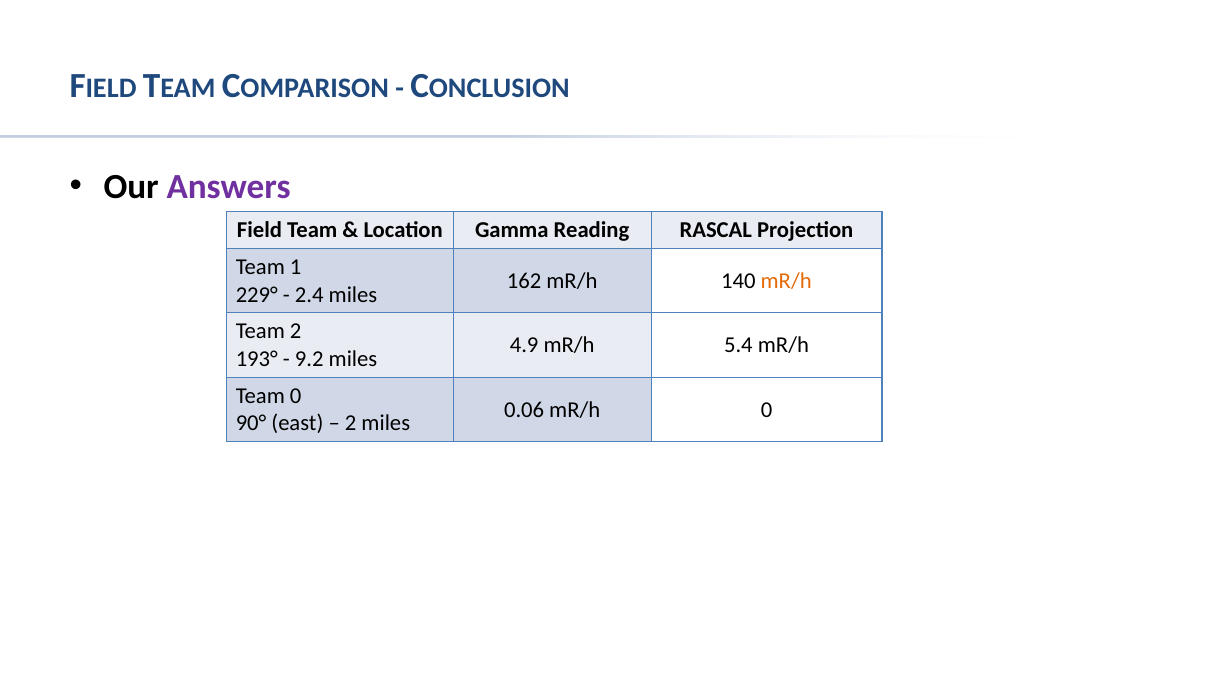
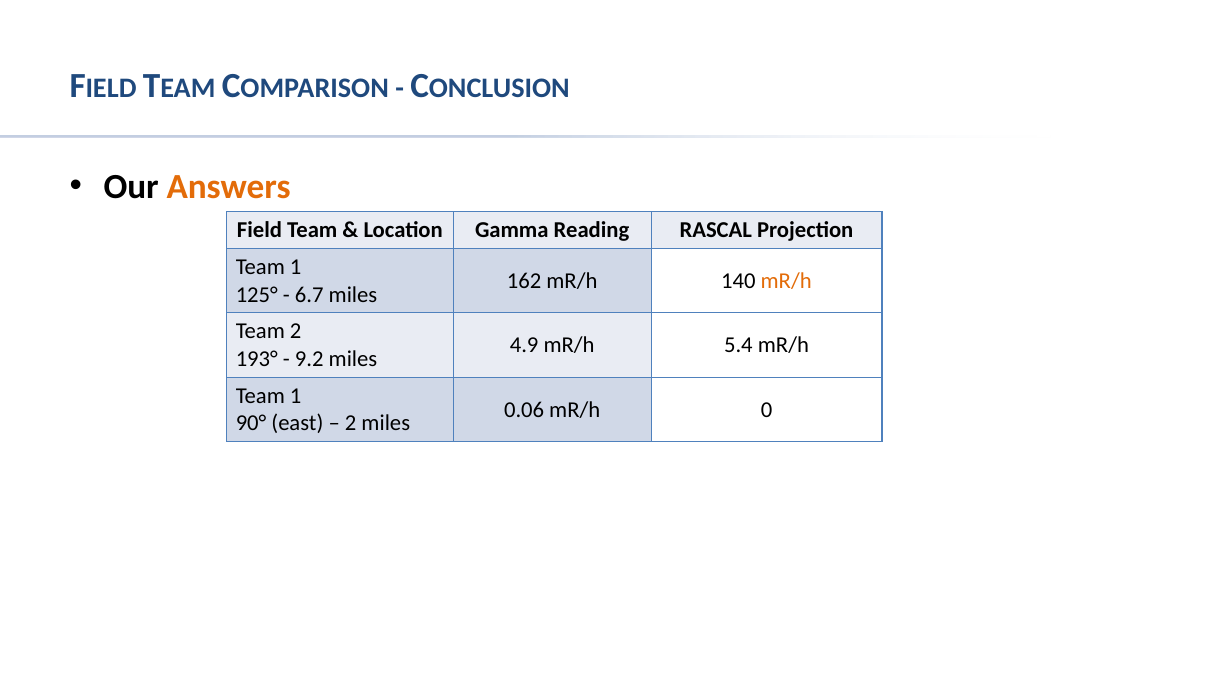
Answers colour: purple -> orange (229, 187)
229°: 229° -> 125° (257, 295)
2.4: 2.4 -> 6.7 (309, 295)
0: 0 -> 1 (296, 396)
